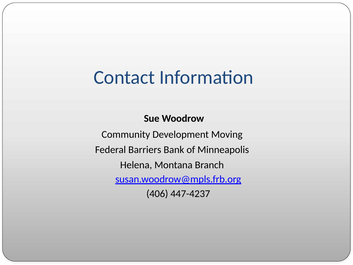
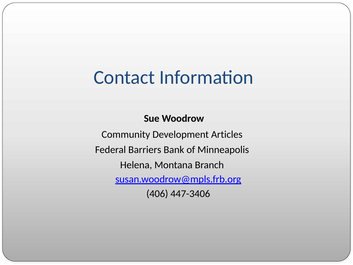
Moving: Moving -> Articles (227, 134)
447-4237: 447-4237 -> 447-3406 (190, 193)
